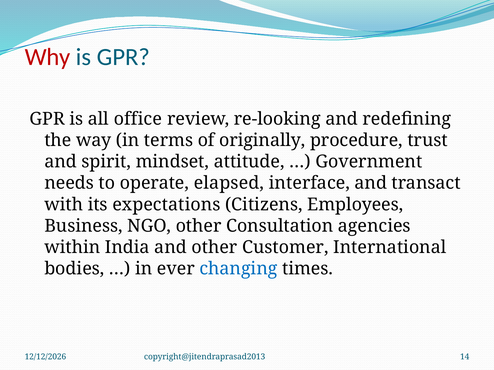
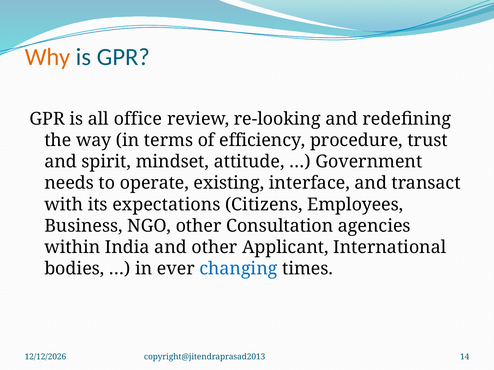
Why colour: red -> orange (48, 57)
originally: originally -> efficiency (262, 140)
elapsed: elapsed -> existing (229, 183)
Customer: Customer -> Applicant (285, 248)
